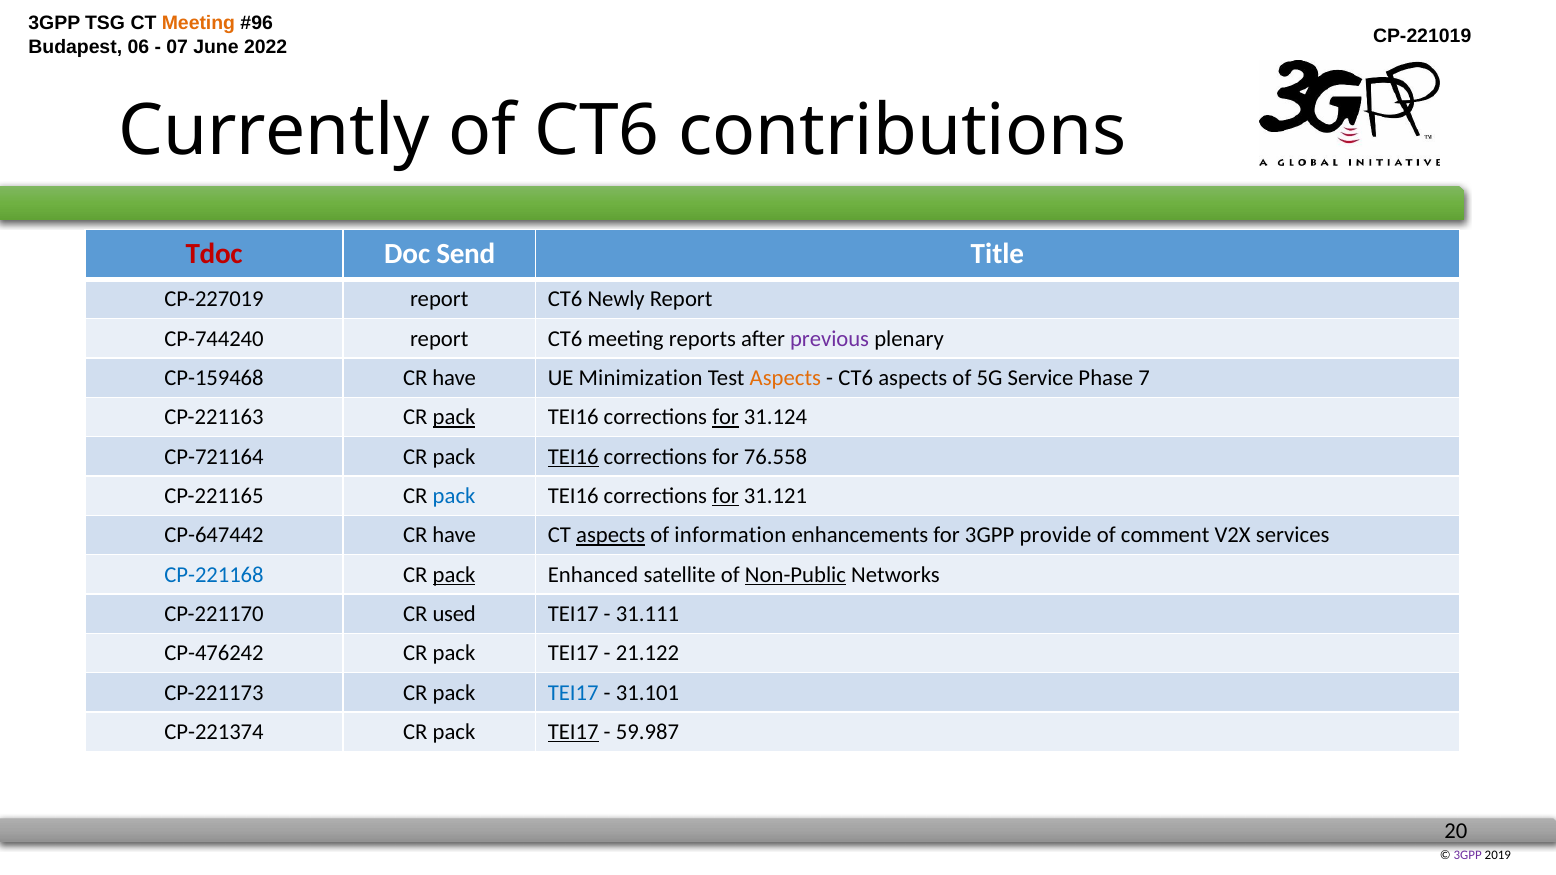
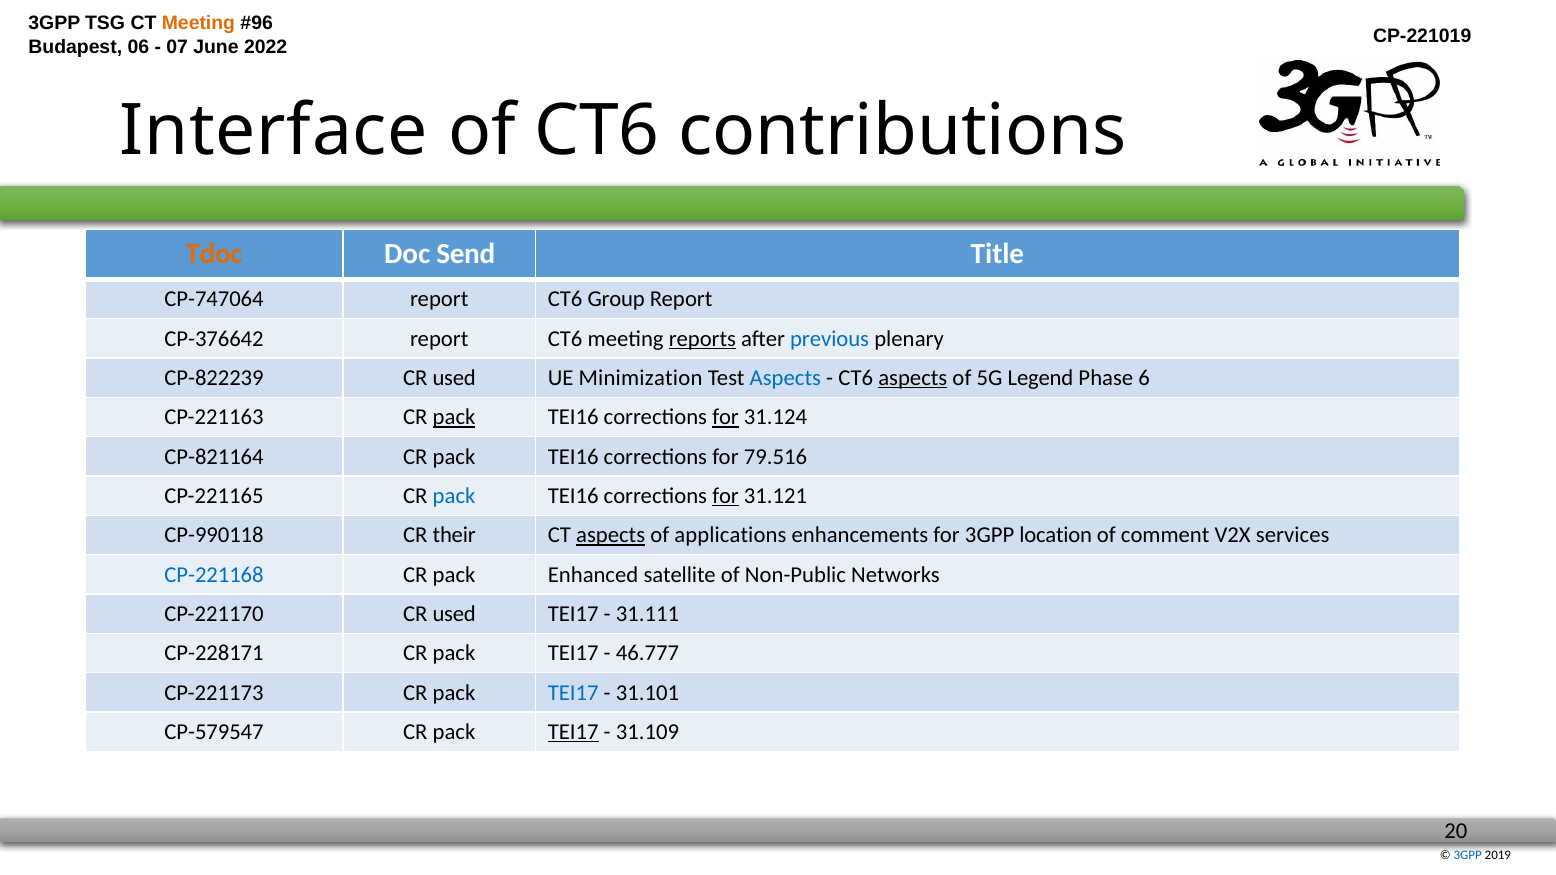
Currently: Currently -> Interface (274, 131)
Tdoc colour: red -> orange (214, 254)
CP-227019: CP-227019 -> CP-747064 (214, 299)
Newly: Newly -> Group (616, 299)
CP-744240: CP-744240 -> CP-376642 (214, 339)
reports underline: none -> present (702, 339)
previous colour: purple -> blue (830, 339)
CP-159468: CP-159468 -> CP-822239 (214, 378)
have: have -> used (454, 378)
Aspects colour: orange -> blue (785, 378)
aspects underline: none -> present (913, 378)
Service: Service -> Legend (1041, 378)
7: 7 -> 6 (1144, 378)
CP-721164: CP-721164 -> CP-821164 (214, 457)
TEI16 underline: present -> none (573, 457)
76.558: 76.558 -> 79.516 (775, 457)
CP-647442: CP-647442 -> CP-990118 (214, 535)
have: have -> their (454, 535)
information: information -> applications (730, 535)
provide: provide -> location (1056, 535)
pack underline: present -> none (454, 575)
Non-Public underline: present -> none (795, 575)
CP-476242: CP-476242 -> CP-228171 (214, 653)
21.122: 21.122 -> 46.777 (647, 653)
CP-221374: CP-221374 -> CP-579547 (214, 732)
59.987: 59.987 -> 31.109 (647, 732)
3GPP colour: purple -> blue (1468, 856)
